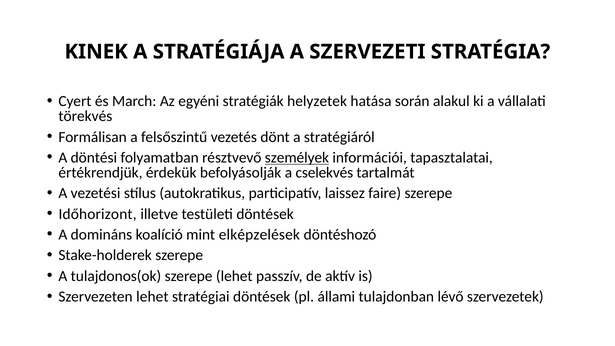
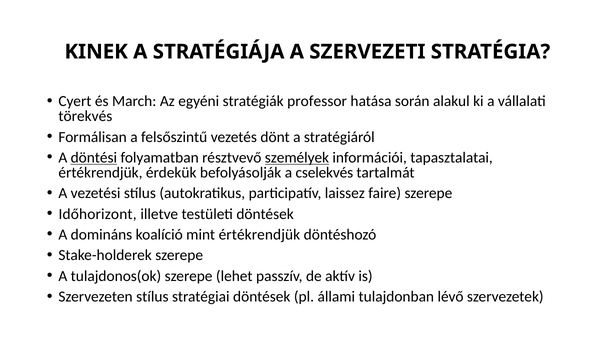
helyzetek: helyzetek -> professor (317, 101)
döntési underline: none -> present (94, 158)
mint elképzelések: elképzelések -> értékrendjük (259, 235)
Szervezeten lehet: lehet -> stílus (152, 297)
